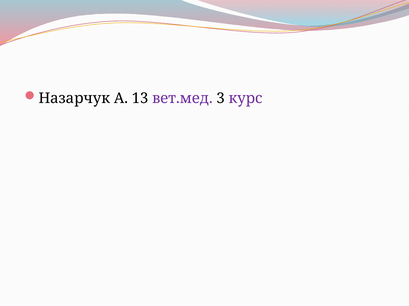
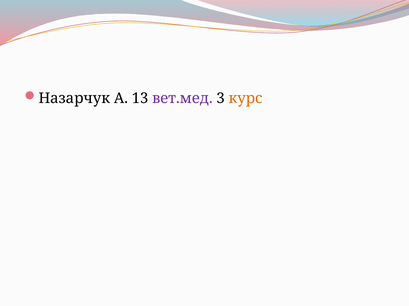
курс colour: purple -> orange (245, 98)
